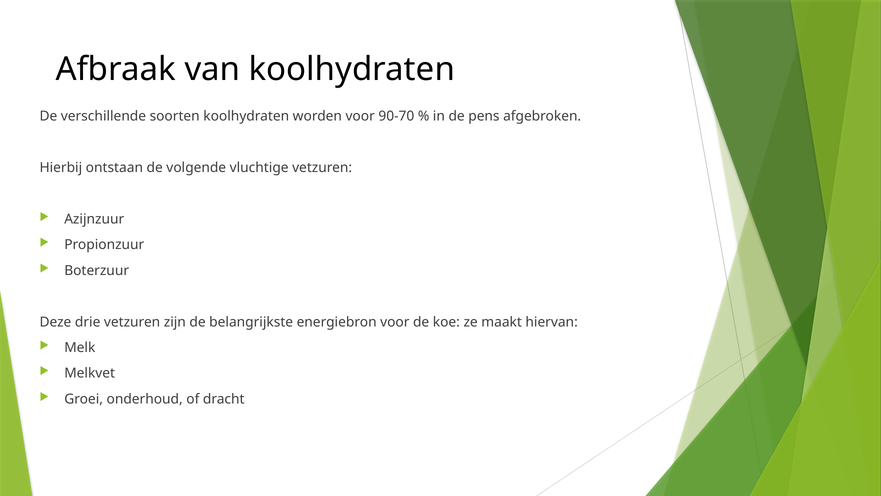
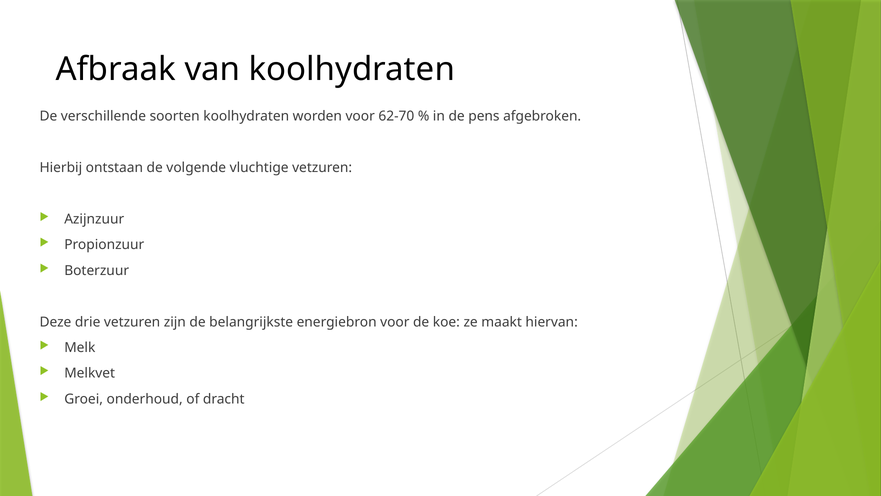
90-70: 90-70 -> 62-70 (396, 116)
